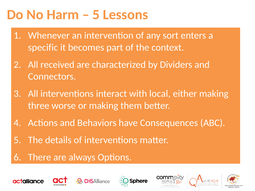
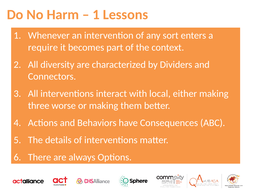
5: 5 -> 1 (96, 15)
specific: specific -> require (43, 47)
received: received -> diversity (57, 65)
